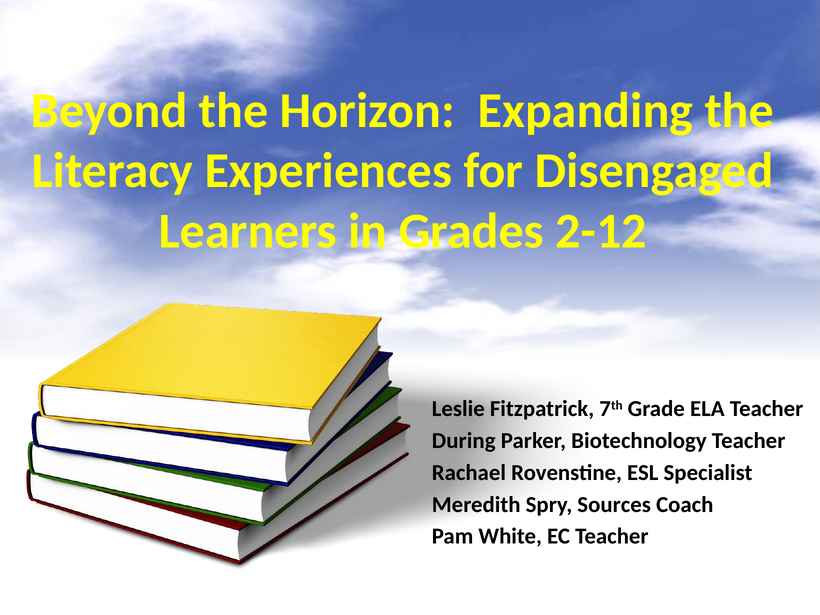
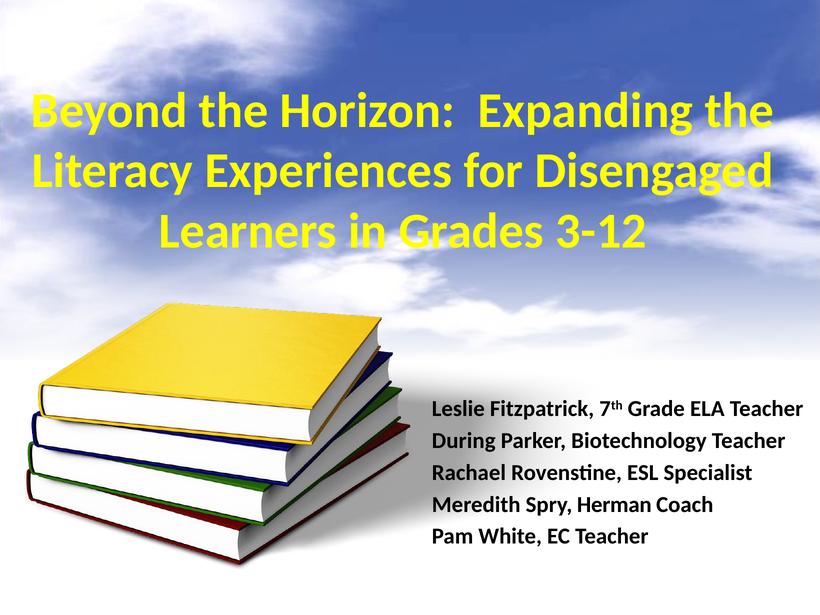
2-12: 2-12 -> 3-12 (601, 231)
Sources: Sources -> Herman (614, 505)
